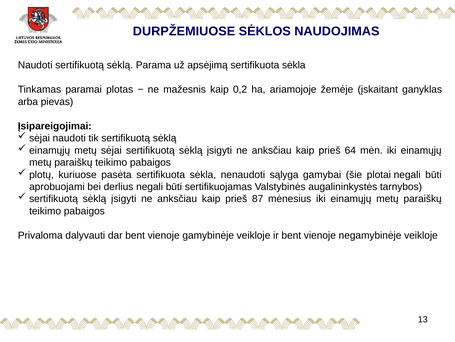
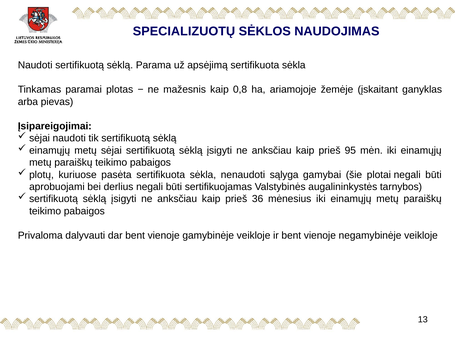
DURPŽEMIUOSE: DURPŽEMIUOSE -> SPECIALIZUOTŲ (184, 31)
0,2: 0,2 -> 0,8 (240, 89)
64: 64 -> 95 (350, 150)
87: 87 -> 36 (258, 199)
